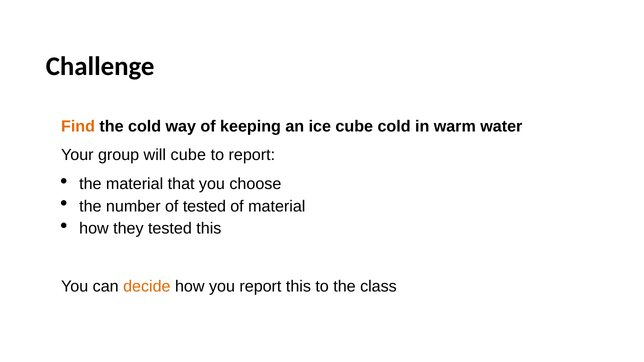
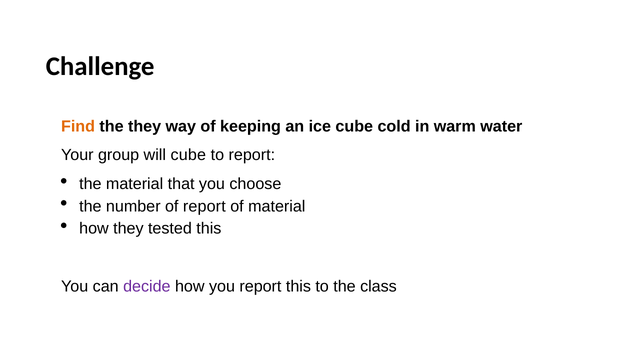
the cold: cold -> they (145, 126)
of tested: tested -> report (204, 206)
decide colour: orange -> purple (147, 286)
